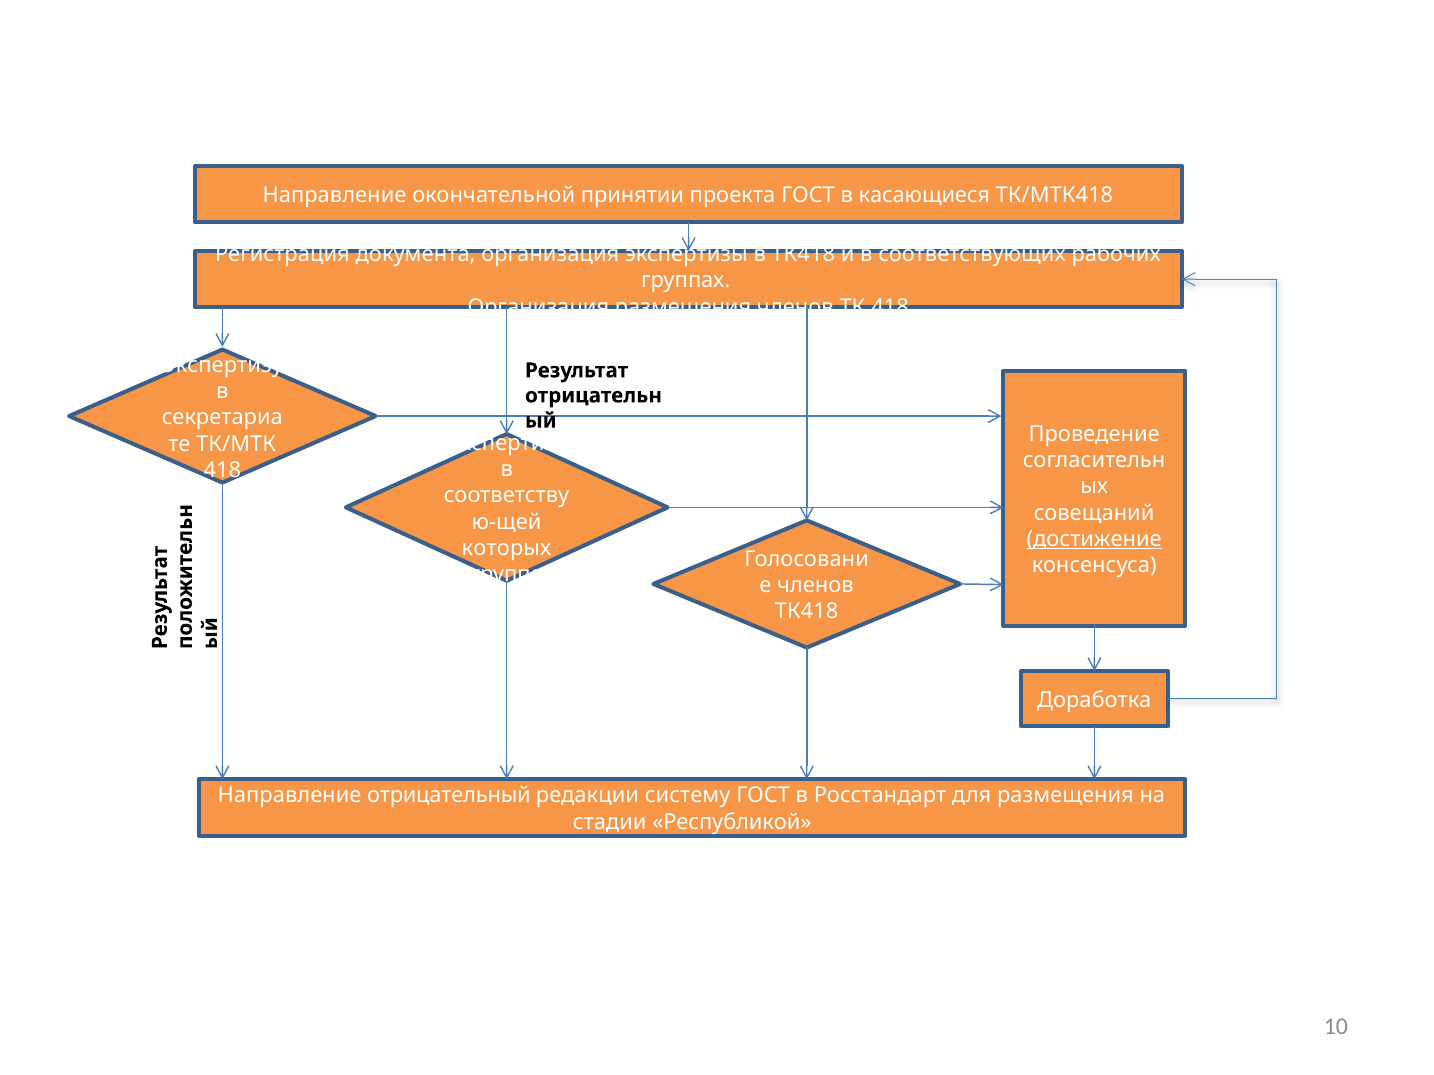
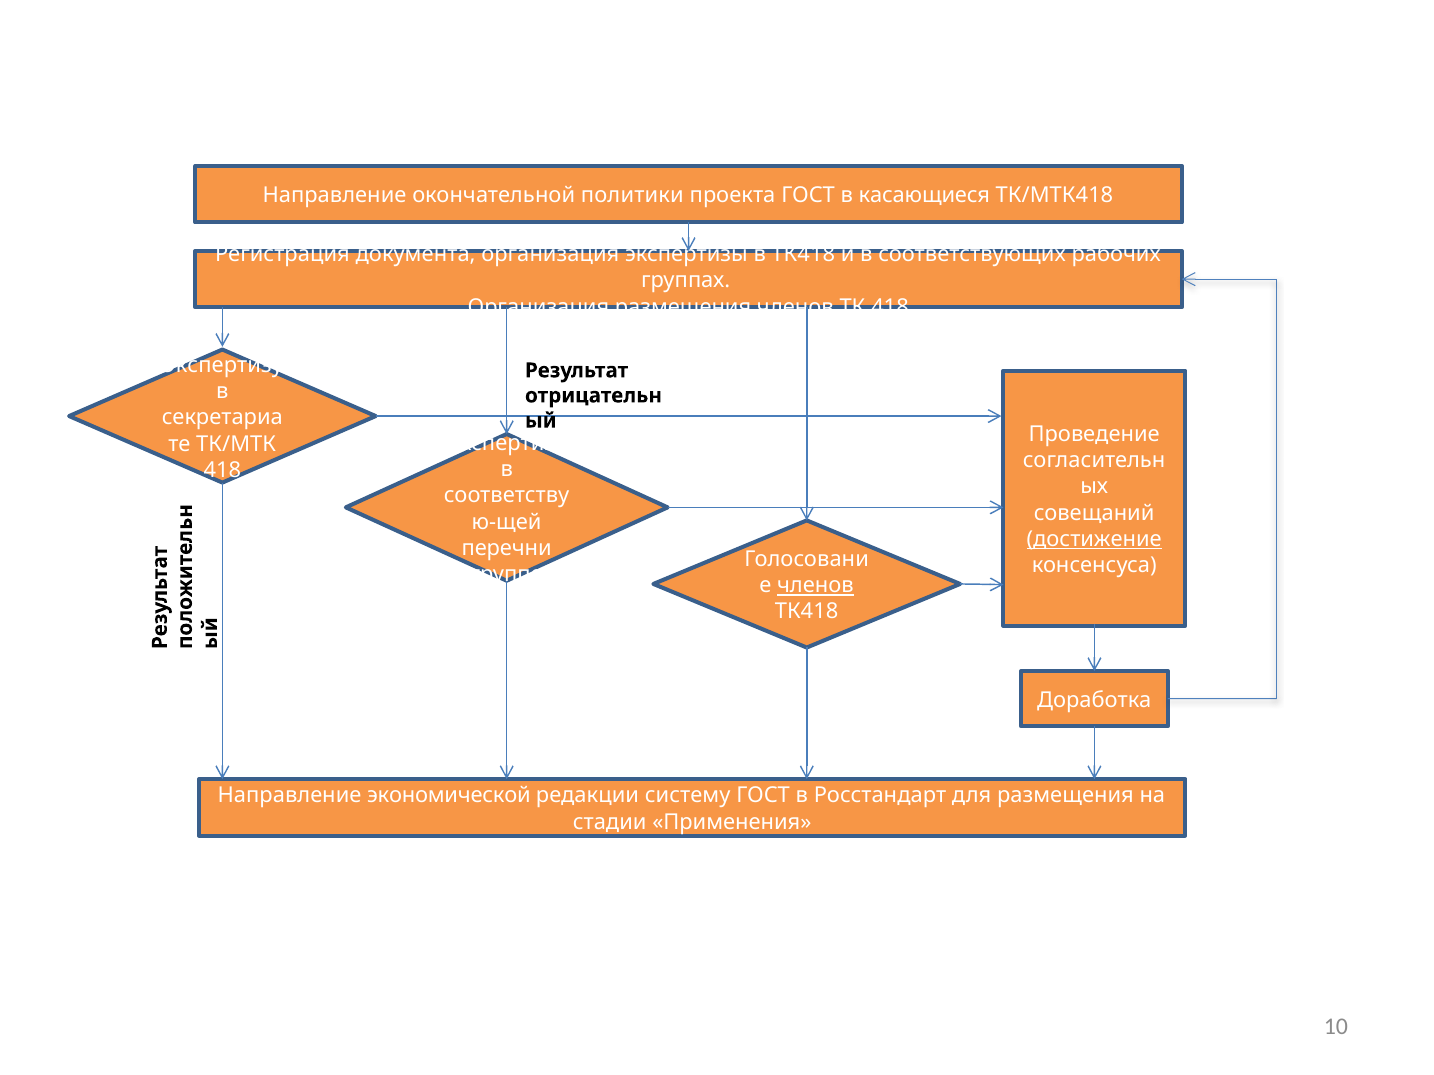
принятии: принятии -> политики (632, 196)
которых: которых -> перечни (507, 549)
членов underline: none -> present (815, 586)
отрицательный: отрицательный -> экономической (449, 796)
Республикой: Республикой -> Применения (732, 822)
